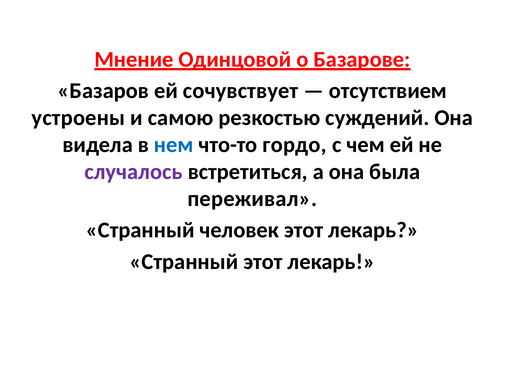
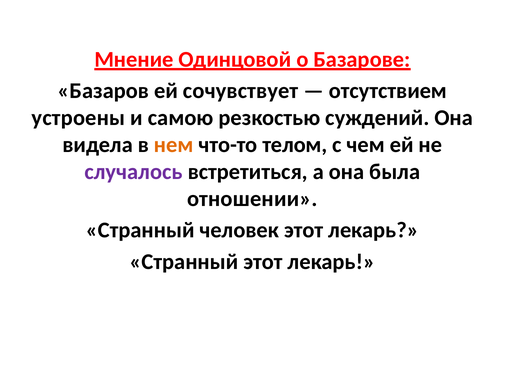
нем colour: blue -> orange (174, 145)
гордо: гордо -> телом (295, 145)
переживал: переживал -> отношении (252, 199)
